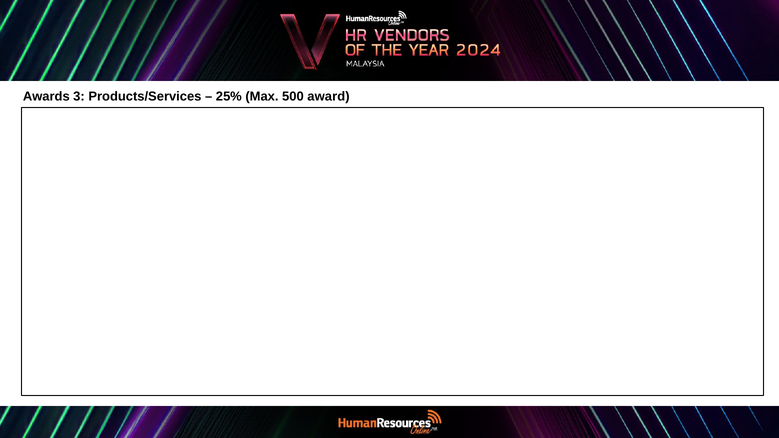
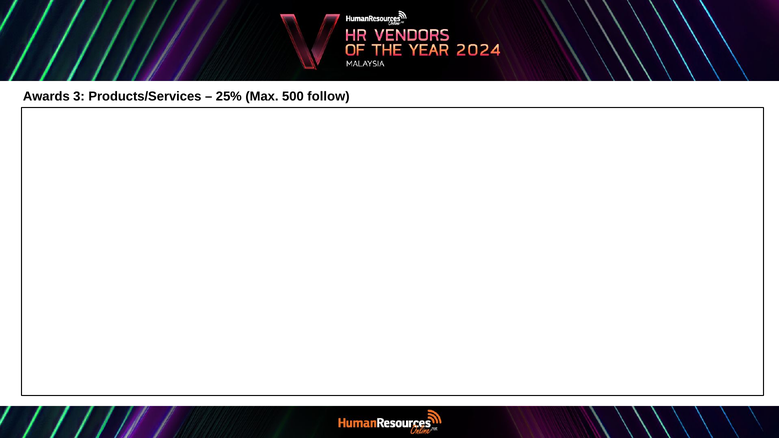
award: award -> follow (329, 97)
